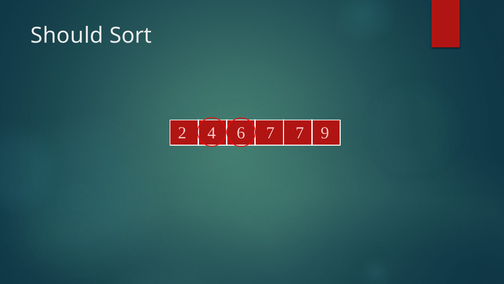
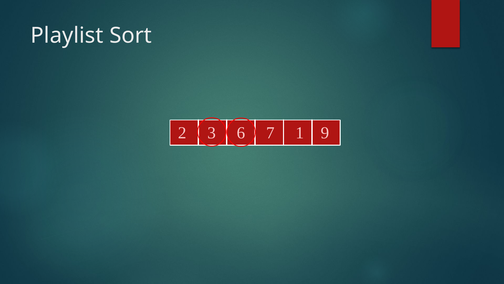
Should: Should -> Playlist (67, 35)
4: 4 -> 3 (212, 133)
7 7: 7 -> 1 (300, 133)
